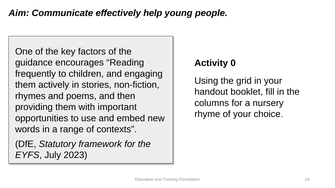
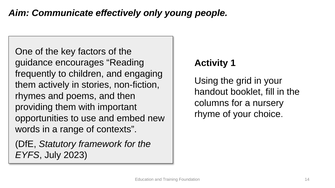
help: help -> only (153, 13)
0: 0 -> 1 (233, 63)
